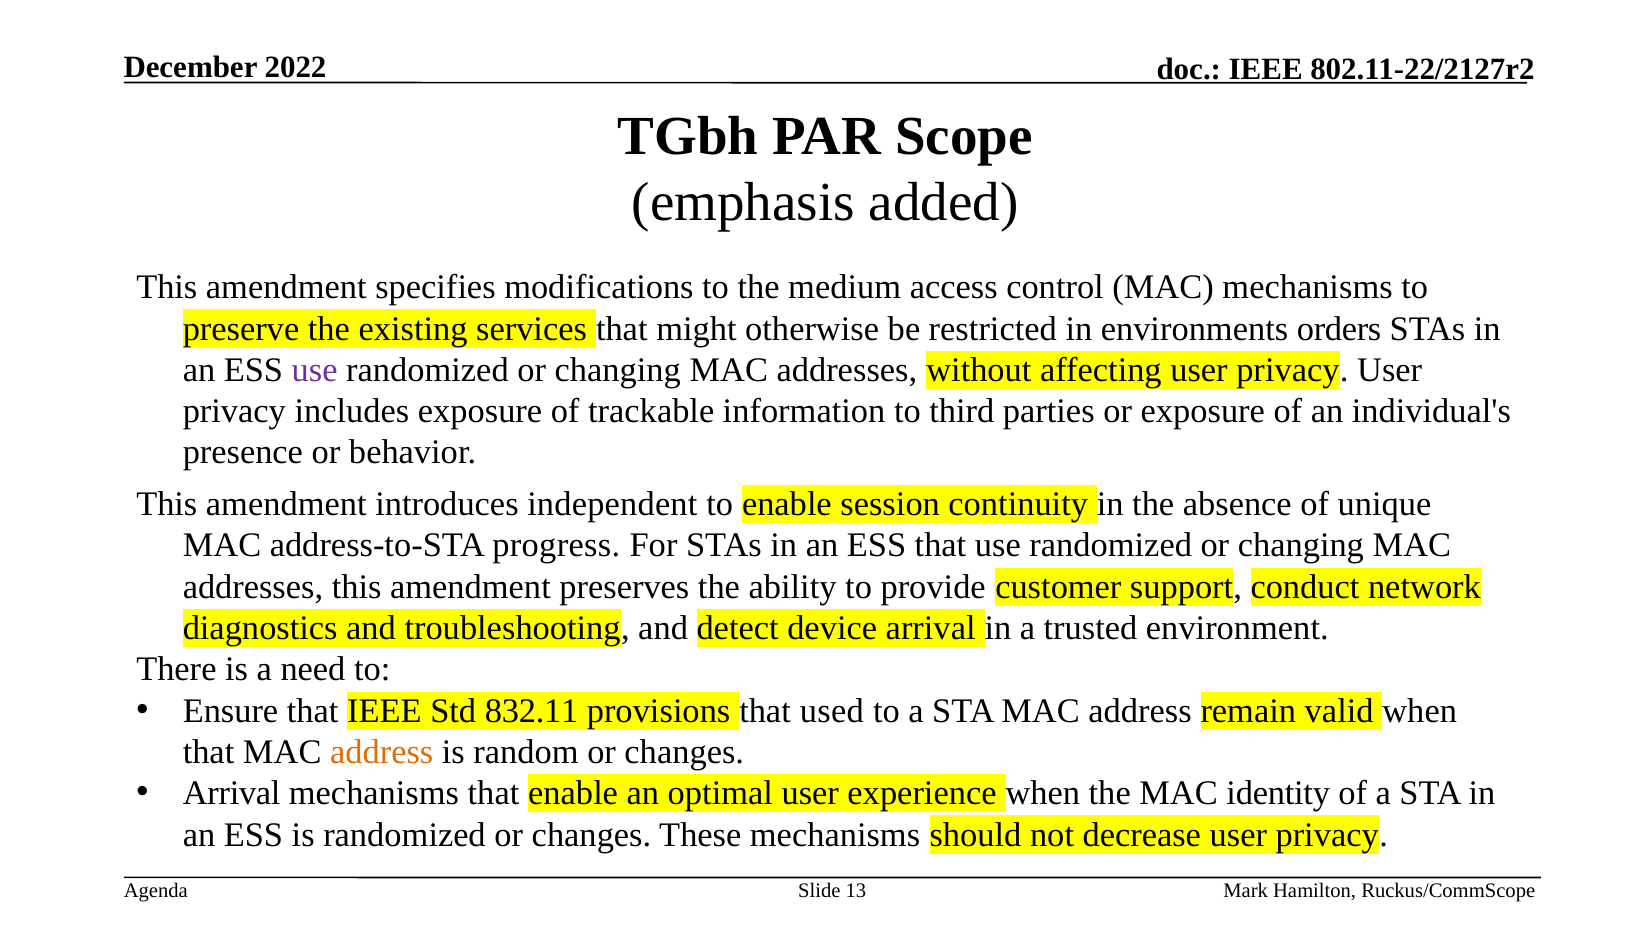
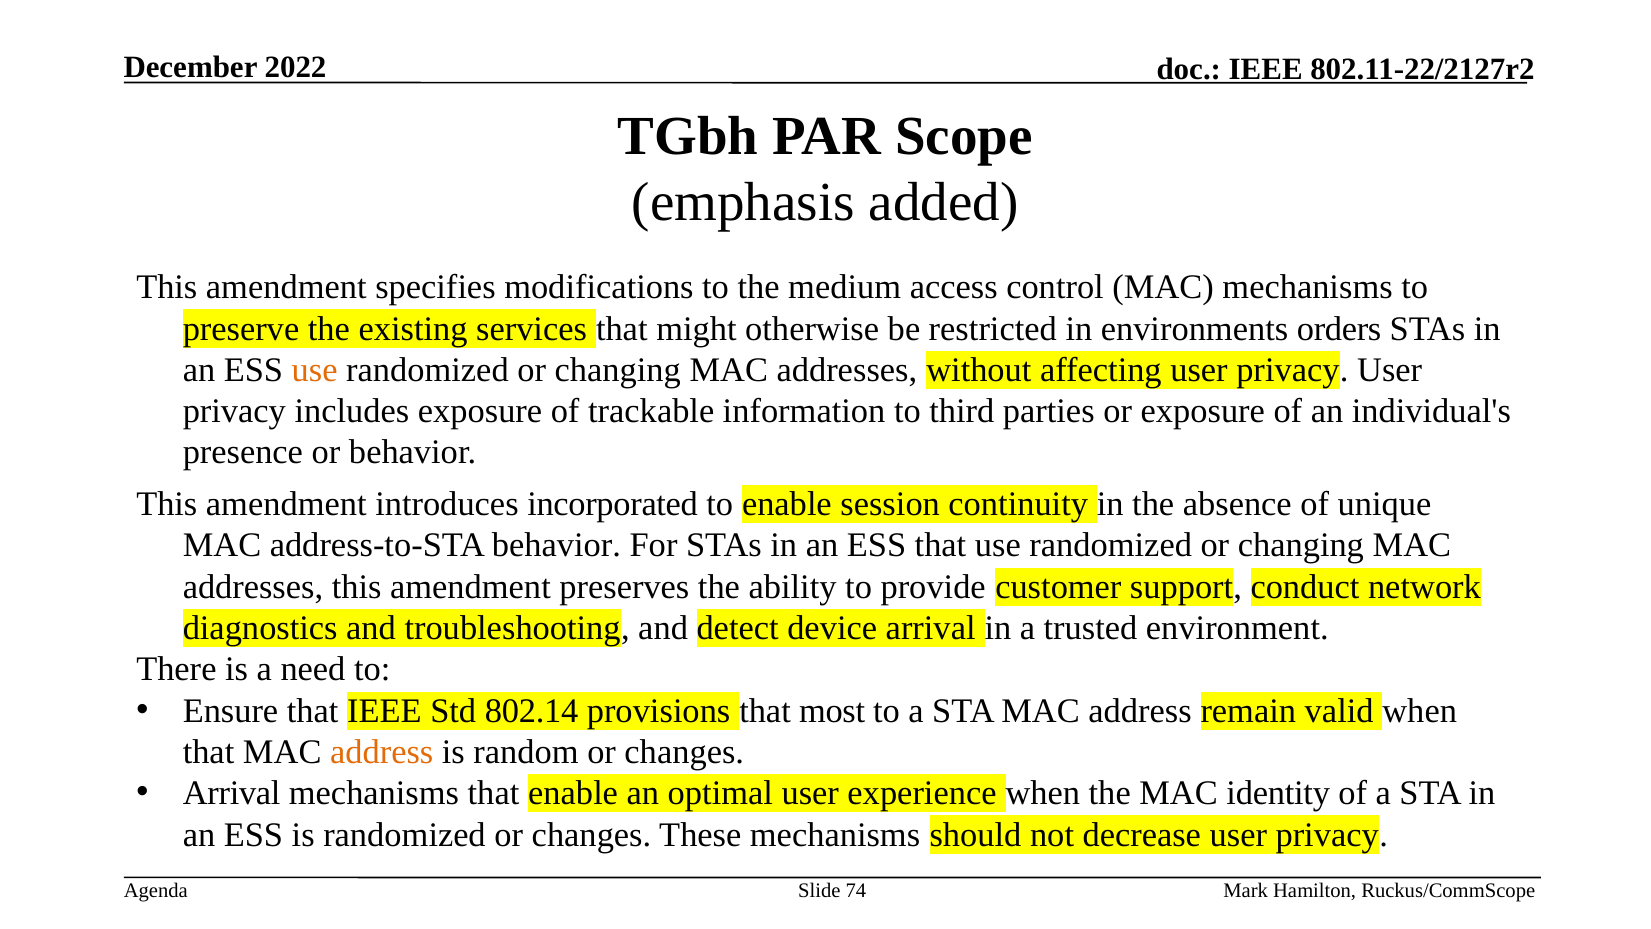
use colour: purple -> orange (315, 370)
independent: independent -> incorporated (613, 504)
address-to-STA progress: progress -> behavior (556, 545)
832.11: 832.11 -> 802.14 (532, 711)
used: used -> most (832, 711)
13: 13 -> 74 (856, 891)
